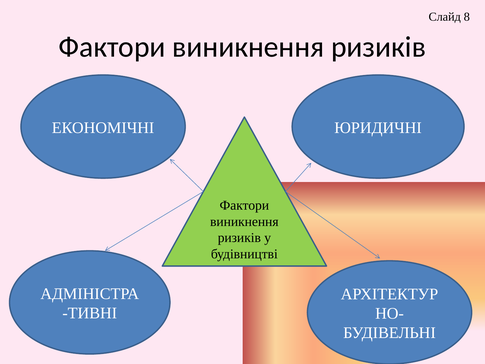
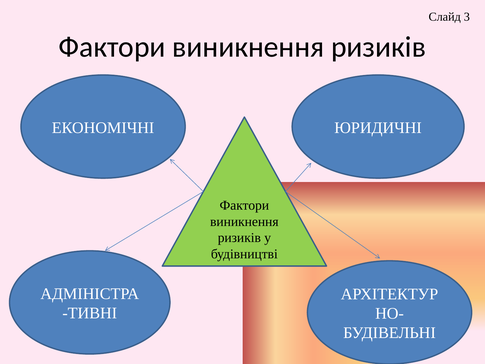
8: 8 -> 3 (467, 17)
